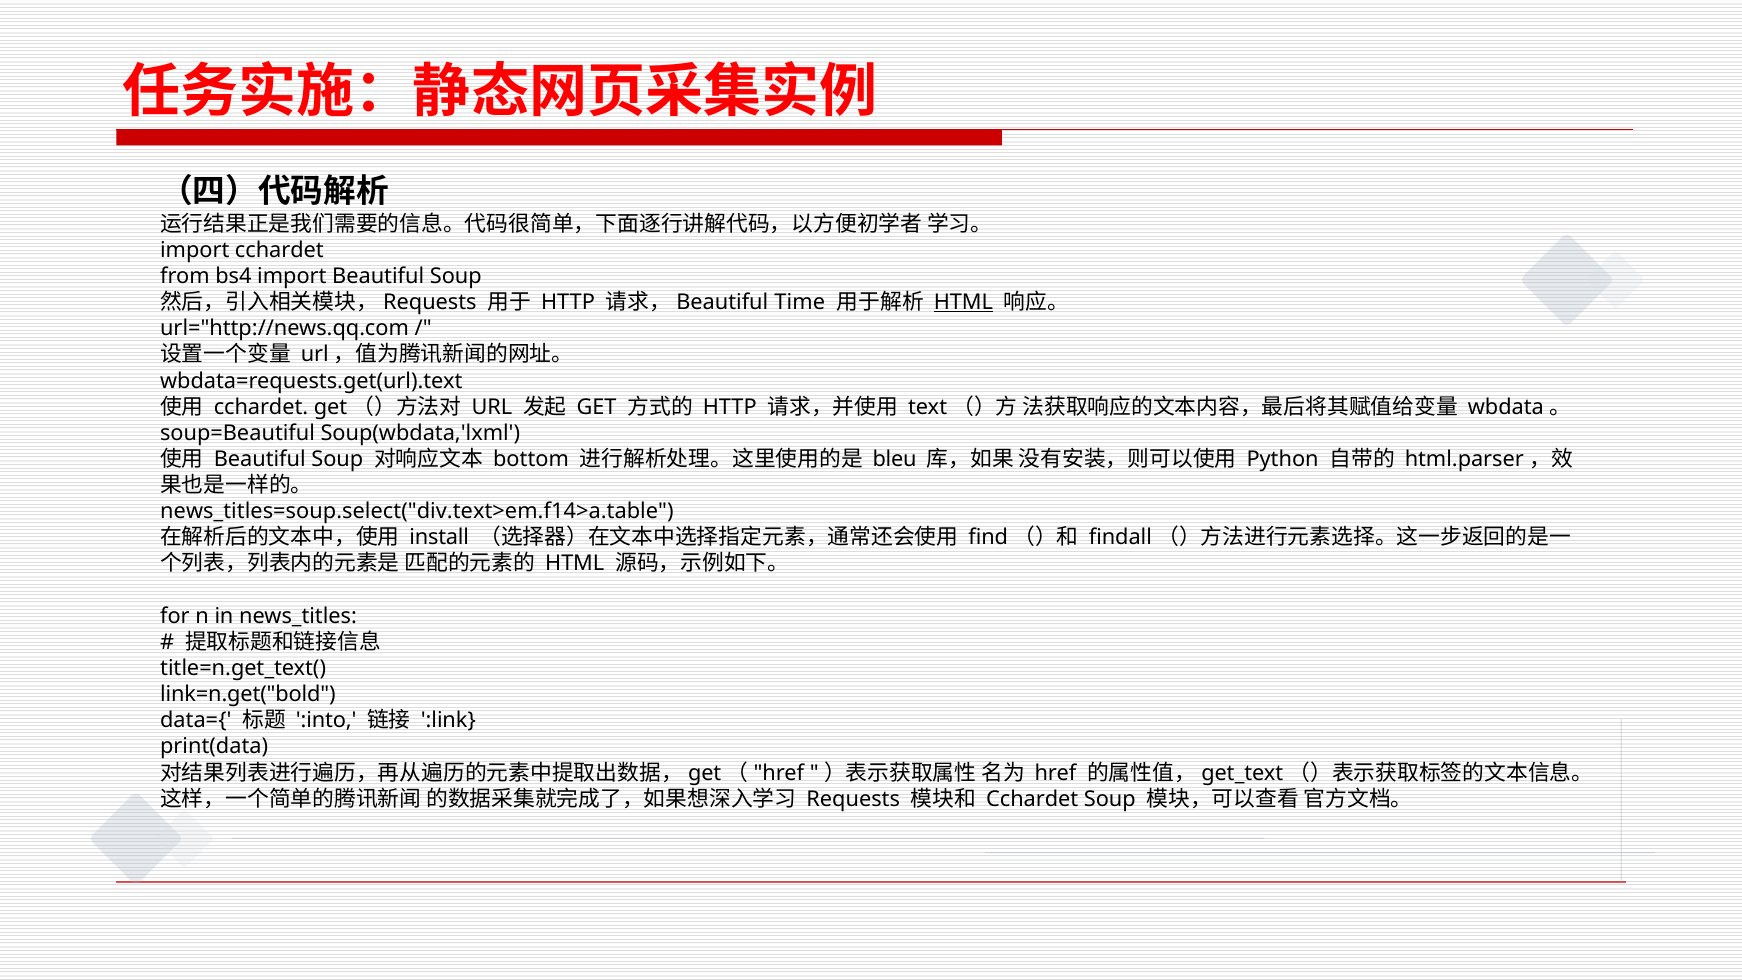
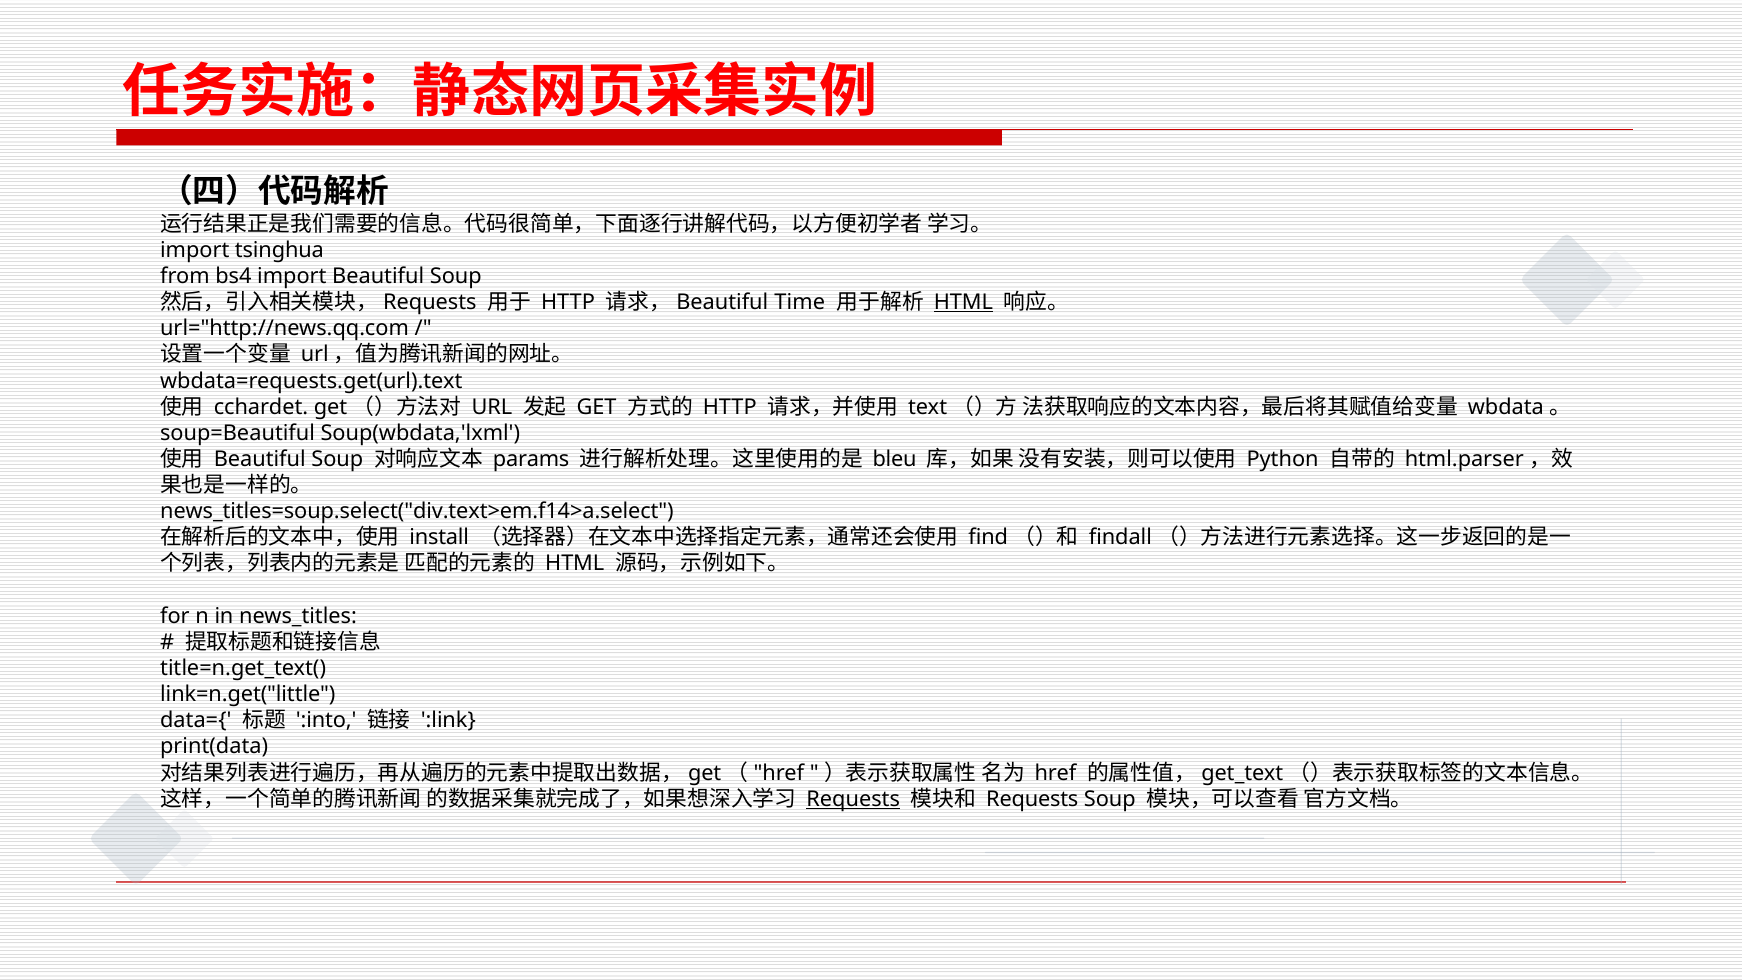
import cchardet: cchardet -> tsinghua (279, 250)
bottom: bottom -> params (531, 459)
news_titles=soup.select("div.text>em.f14>a.table: news_titles=soup.select("div.text>em.f14>a.table -> news_titles=soup.select("div.text>em.f14>a.select (417, 511)
link=n.get("bold: link=n.get("bold -> link=n.get("little (248, 694)
Requests underline: none -> present (853, 799)
Cchardet: Cchardet -> Requests (1032, 799)
